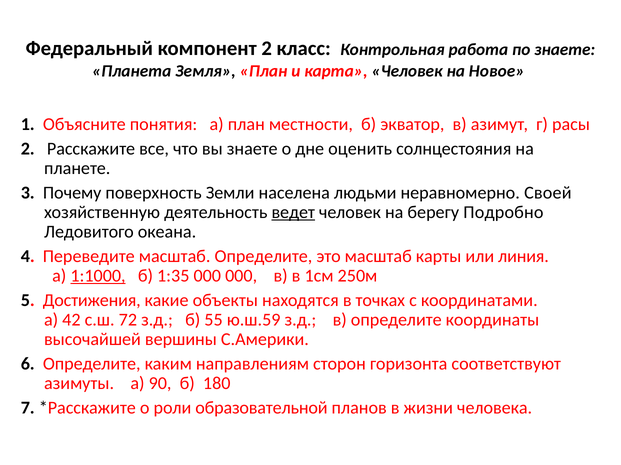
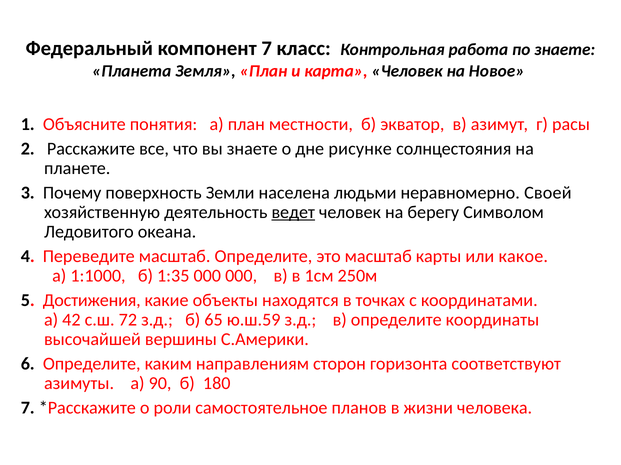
компонент 2: 2 -> 7 (267, 49)
оценить: оценить -> рисунке (360, 149)
Подробно: Подробно -> Символом (504, 213)
линия: линия -> какое (523, 257)
1:1000 underline: present -> none (98, 276)
55: 55 -> 65 (214, 320)
образовательной: образовательной -> самостоятельное (261, 408)
